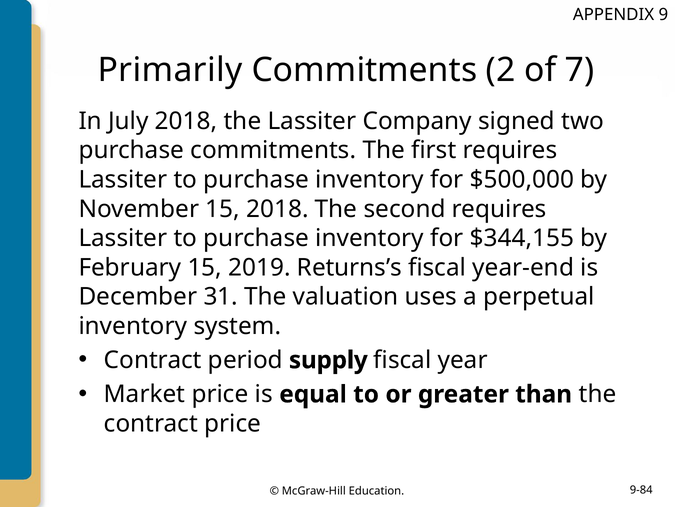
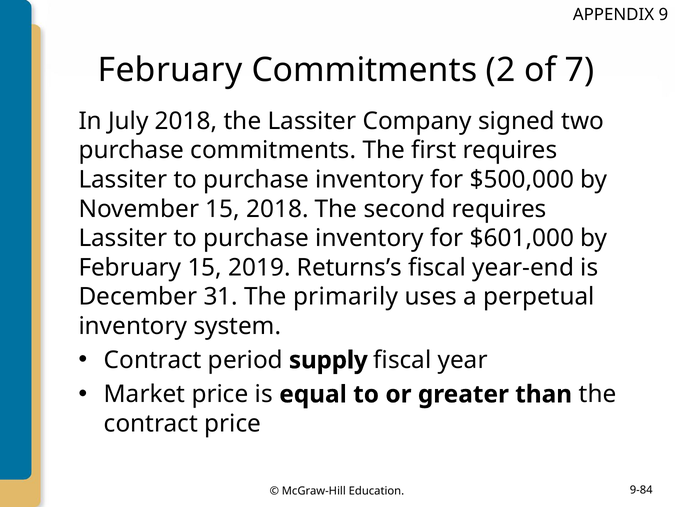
Primarily: Primarily -> February (170, 70)
$344,155: $344,155 -> $601,000 (522, 238)
valuation: valuation -> primarily (346, 296)
